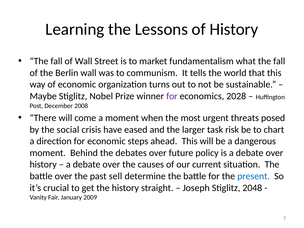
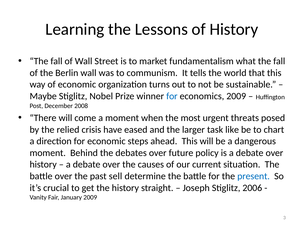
for colour: purple -> blue (172, 96)
economics 2028: 2028 -> 2009 (236, 96)
social: social -> relied (68, 130)
risk: risk -> like (232, 130)
2048: 2048 -> 2006 (252, 188)
